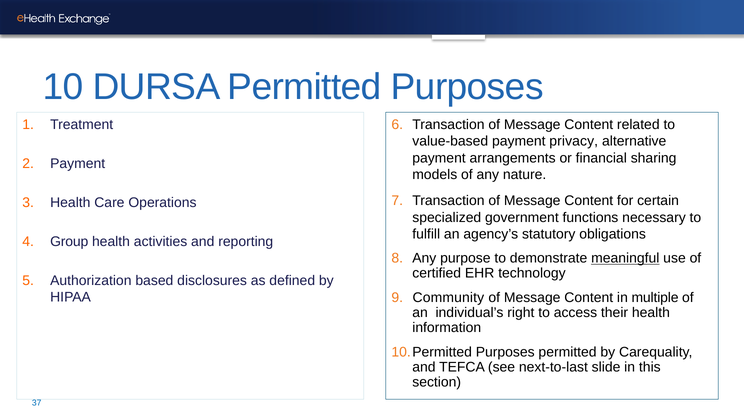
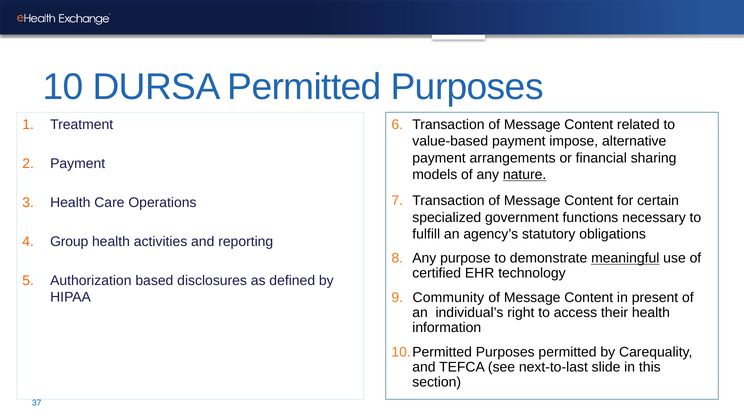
privacy: privacy -> impose (574, 141)
nature underline: none -> present (525, 175)
multiple: multiple -> present (655, 298)
